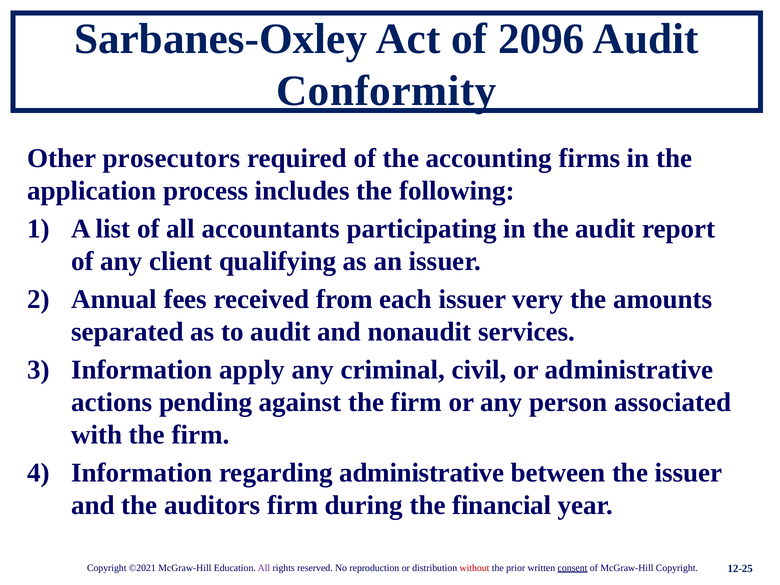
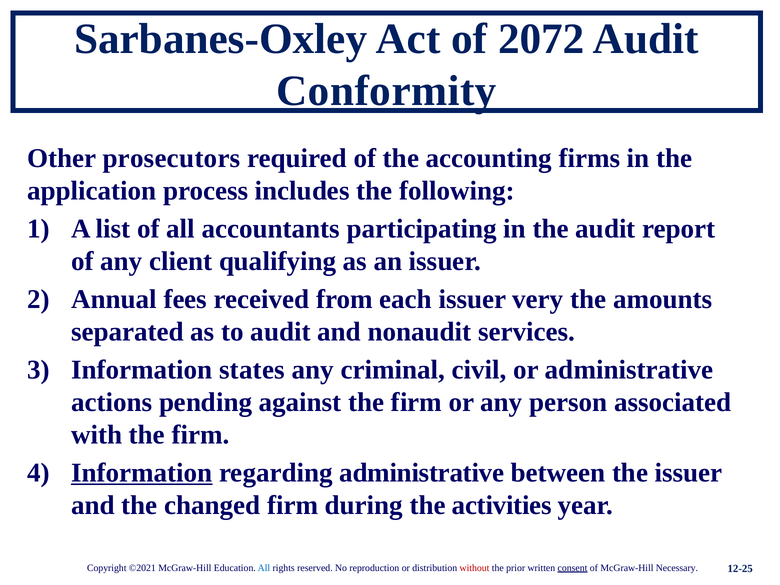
2096: 2096 -> 2072 (541, 39)
apply: apply -> states (252, 370)
Information underline: none -> present (142, 473)
auditors: auditors -> changed (212, 505)
financial: financial -> activities (502, 505)
All colour: purple -> blue (264, 568)
McGraw-Hill Copyright: Copyright -> Necessary (677, 568)
